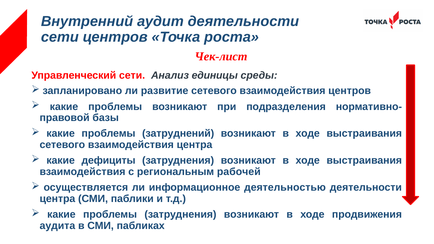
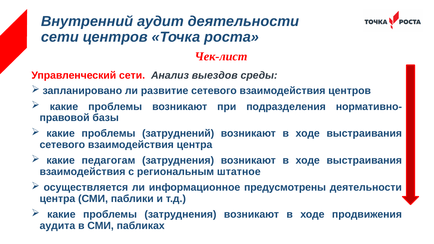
единицы: единицы -> выездов (215, 75)
дефициты: дефициты -> педагогам (108, 161)
рабочей: рабочей -> штатное (239, 172)
деятельностью: деятельностью -> предусмотрены (285, 188)
